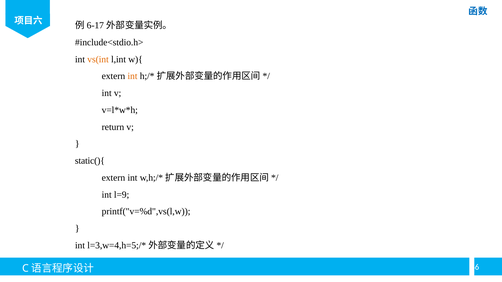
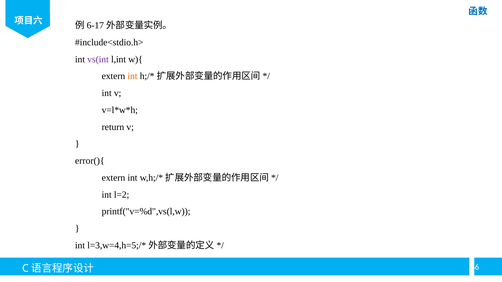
vs(int colour: orange -> purple (98, 59)
static(){: static(){ -> error(){ (90, 161)
l=9: l=9 -> l=2 (122, 195)
